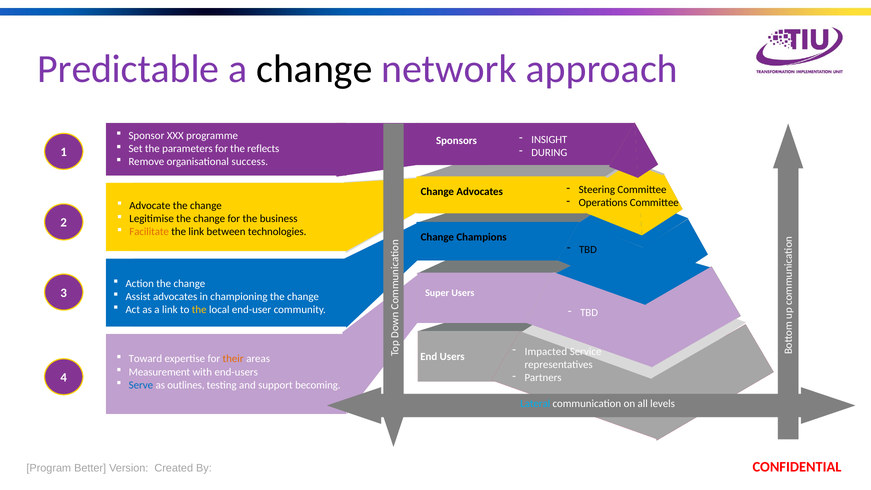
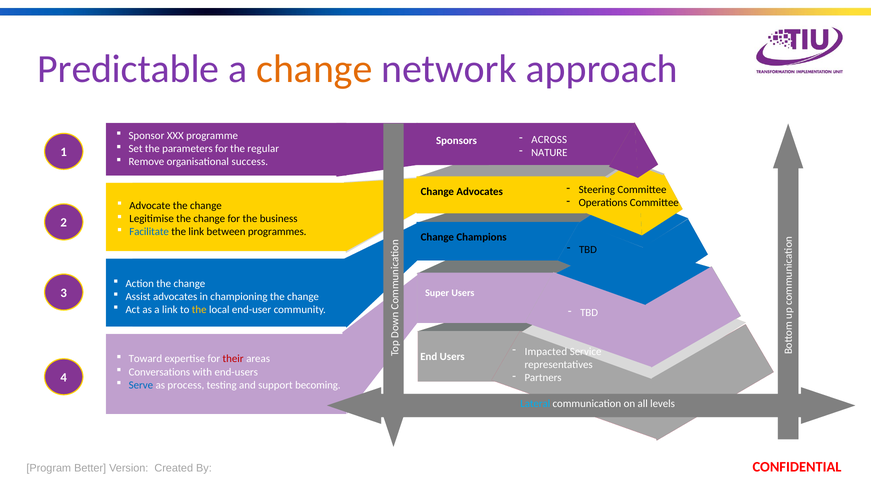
change colour: black -> orange (314, 69)
INSIGHT: INSIGHT -> ACROSS (549, 139)
reflects: reflects -> regular (263, 149)
DURING: DURING -> NATURE (549, 153)
Facilitate colour: orange -> blue (149, 232)
technologies: technologies -> programmes (277, 232)
their colour: orange -> red (233, 359)
Measurement: Measurement -> Conversations (159, 372)
outlines: outlines -> process (186, 385)
